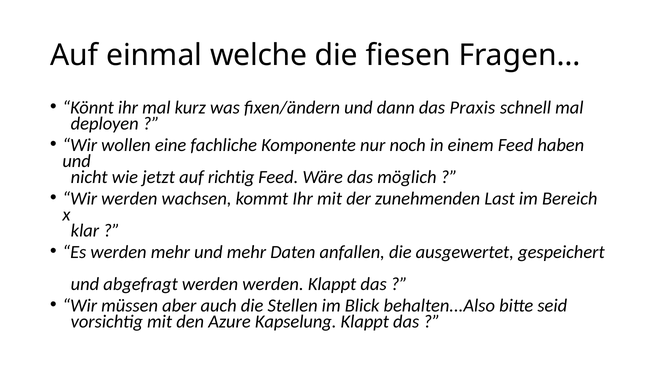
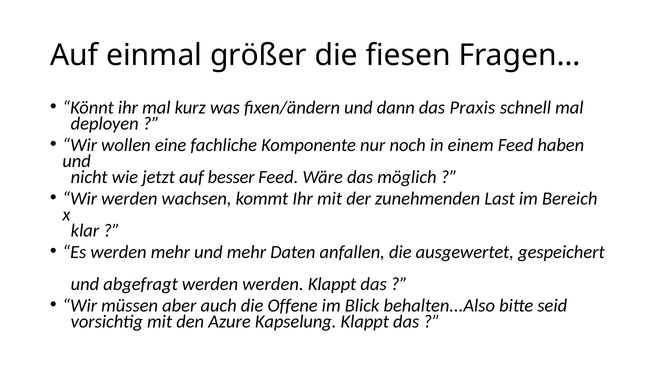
welche: welche -> größer (258, 55)
richtig: richtig -> besser (231, 177)
Stellen: Stellen -> Offene (293, 305)
